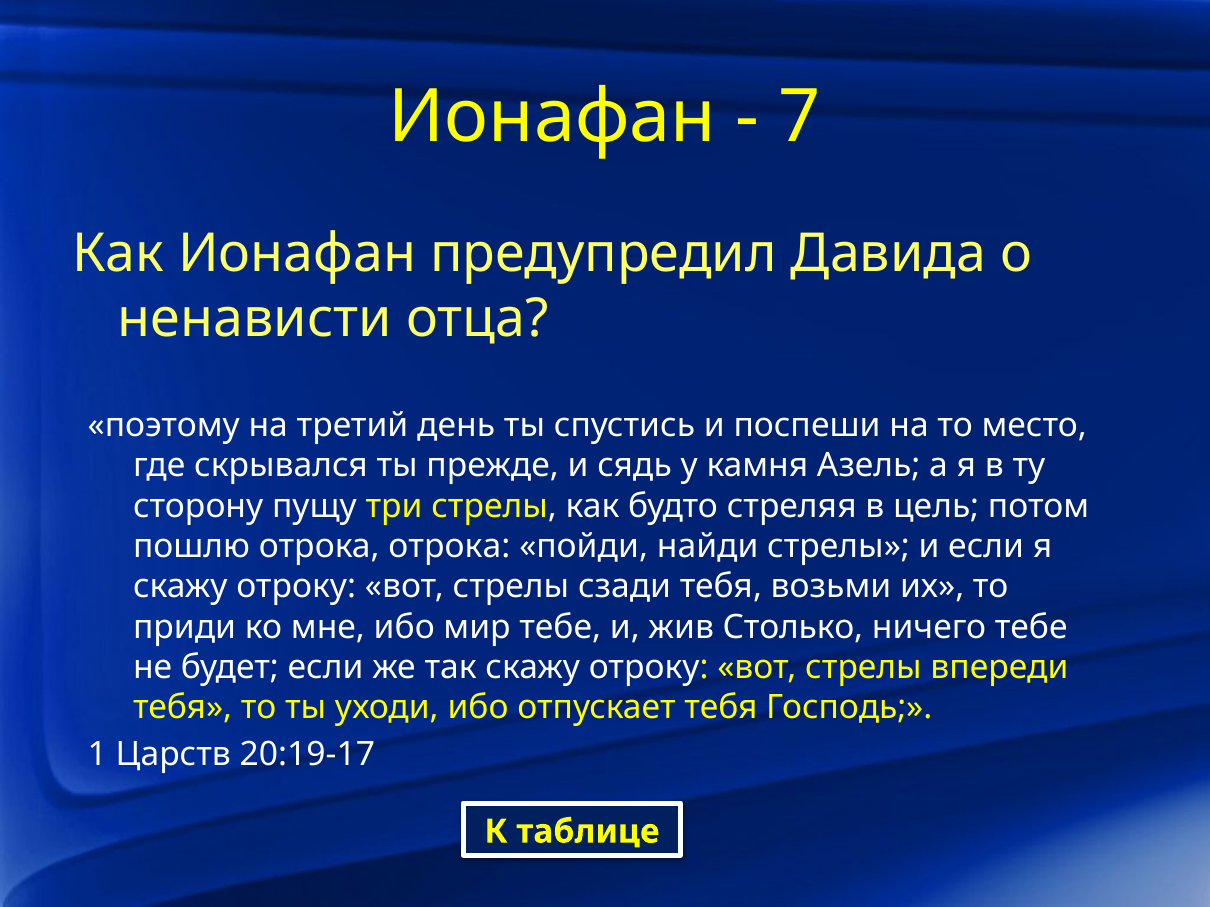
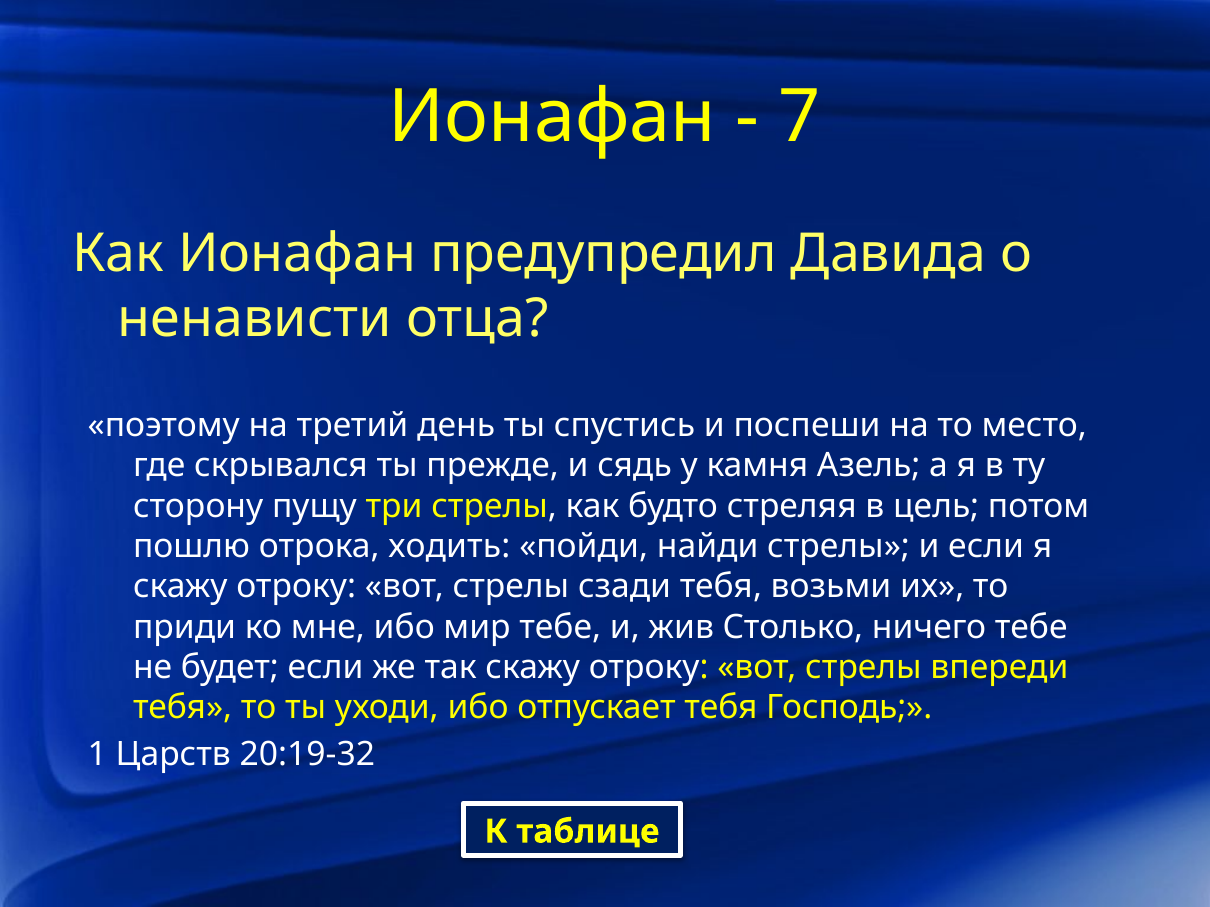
отрока отрока: отрока -> ходить (449, 547)
20:19-17: 20:19-17 -> 20:19-32 (307, 755)
